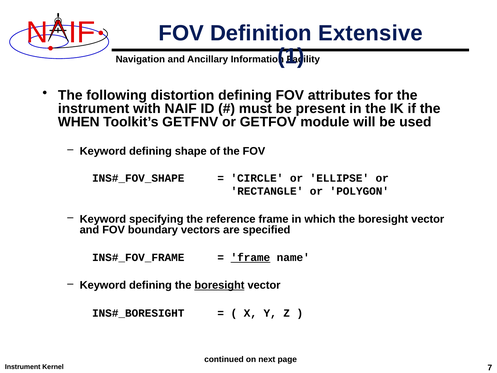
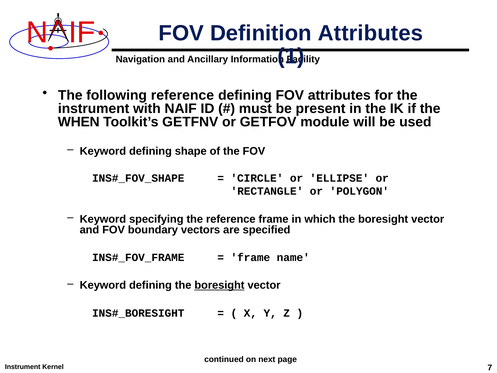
Definition Extensive: Extensive -> Attributes (370, 33)
following distortion: distortion -> reference (182, 95)
frame underline: present -> none (250, 257)
